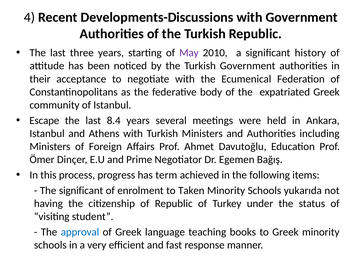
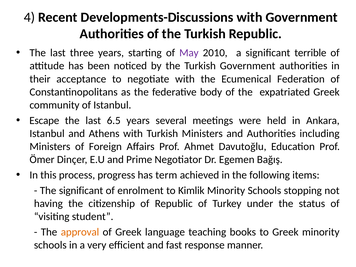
history: history -> terrible (310, 53)
8.4: 8.4 -> 6.5 (114, 120)
Taken: Taken -> Kimlik (191, 190)
yukarıda: yukarıda -> stopping (303, 190)
approval colour: blue -> orange (80, 232)
